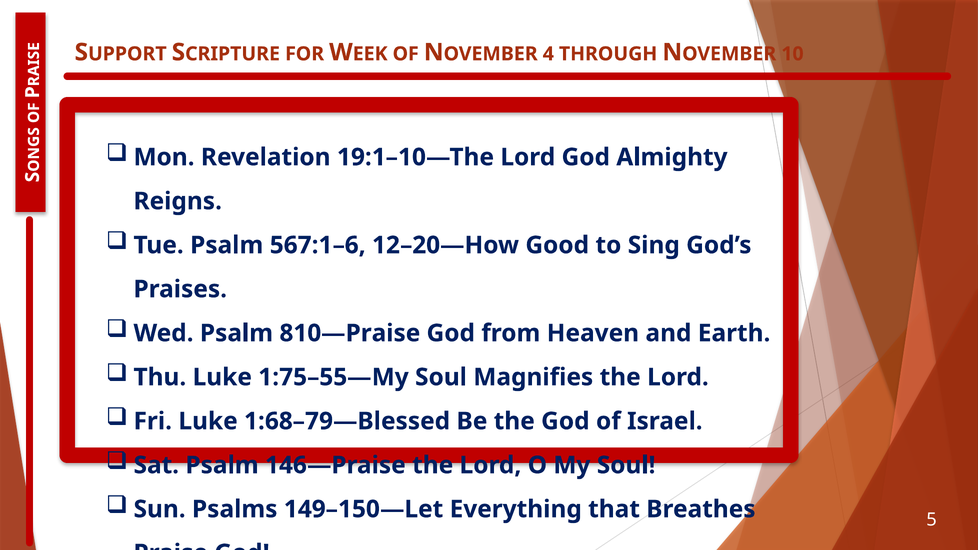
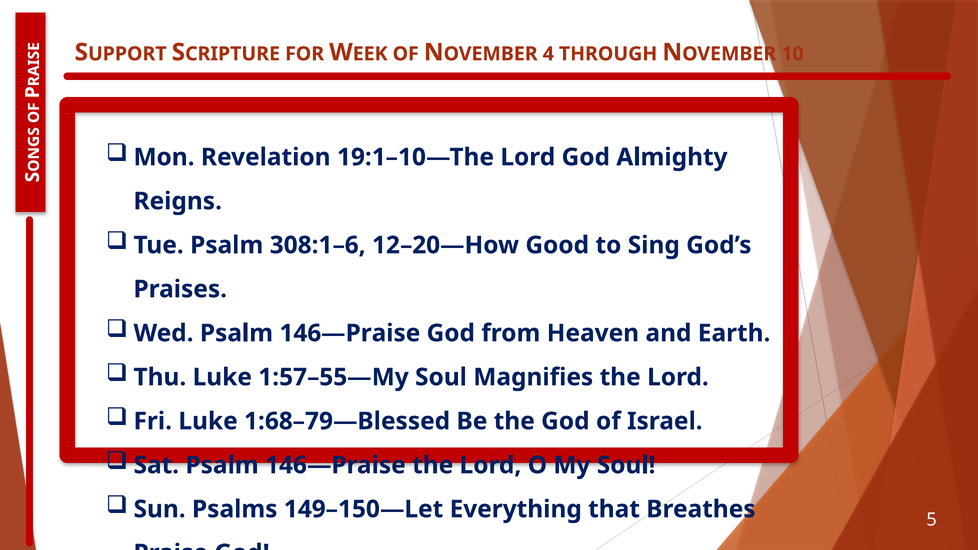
567:1–6: 567:1–6 -> 308:1–6 (318, 245)
Wed Psalm 810—Praise: 810—Praise -> 146—Praise (350, 333)
1:75–55—My: 1:75–55—My -> 1:57–55—My (333, 377)
